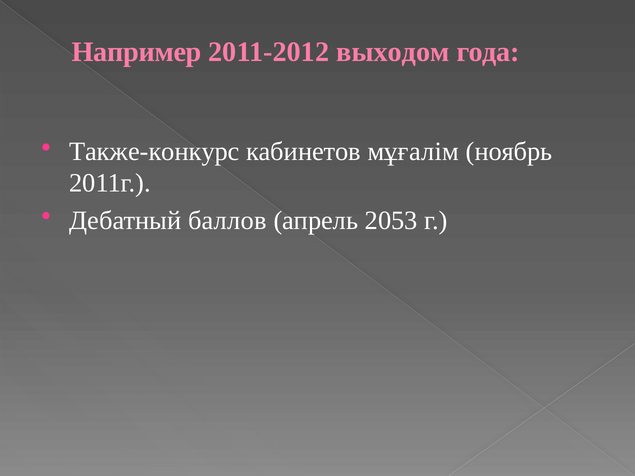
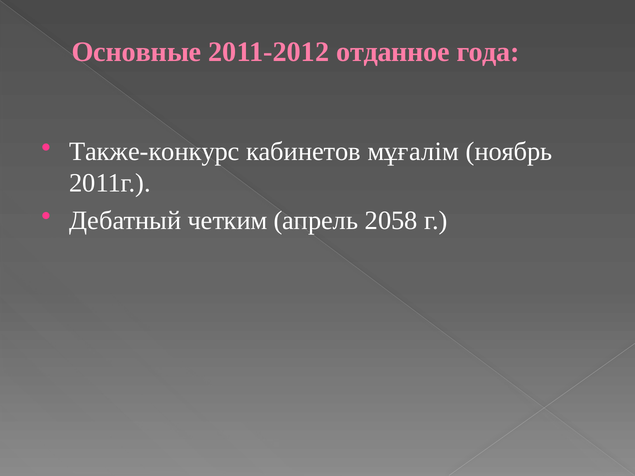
Например: Например -> Основные (137, 52)
выходом: выходом -> отданное (393, 52)
баллов: баллов -> четким (228, 220)
2053: 2053 -> 2058 (391, 220)
